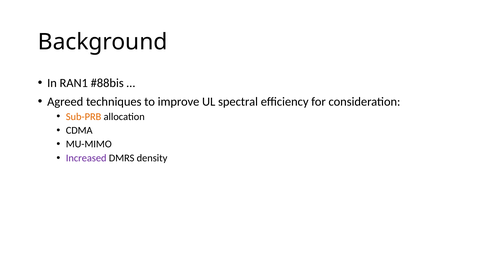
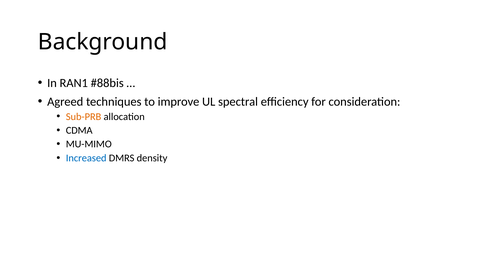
Increased colour: purple -> blue (86, 158)
